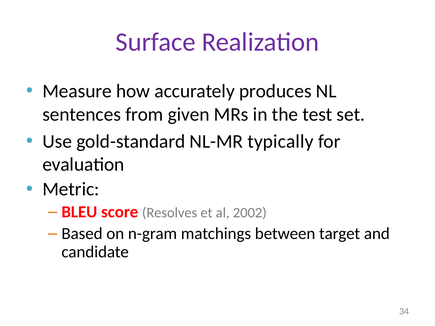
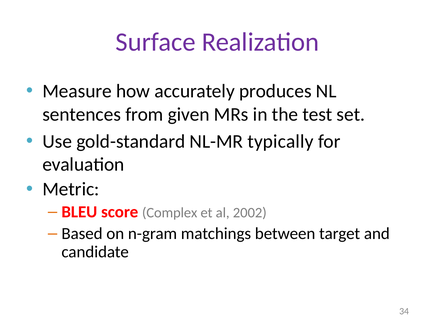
Resolves: Resolves -> Complex (170, 213)
